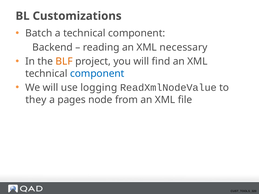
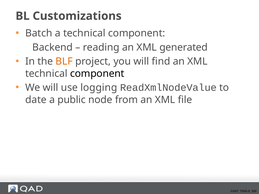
necessary: necessary -> generated (184, 47)
component colour: blue -> black (97, 74)
they: they -> date (36, 100)
pages: pages -> public (72, 100)
